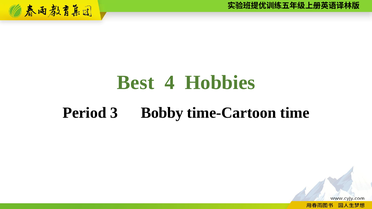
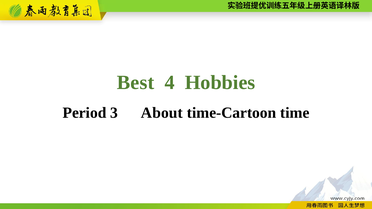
Bobby: Bobby -> About (162, 113)
